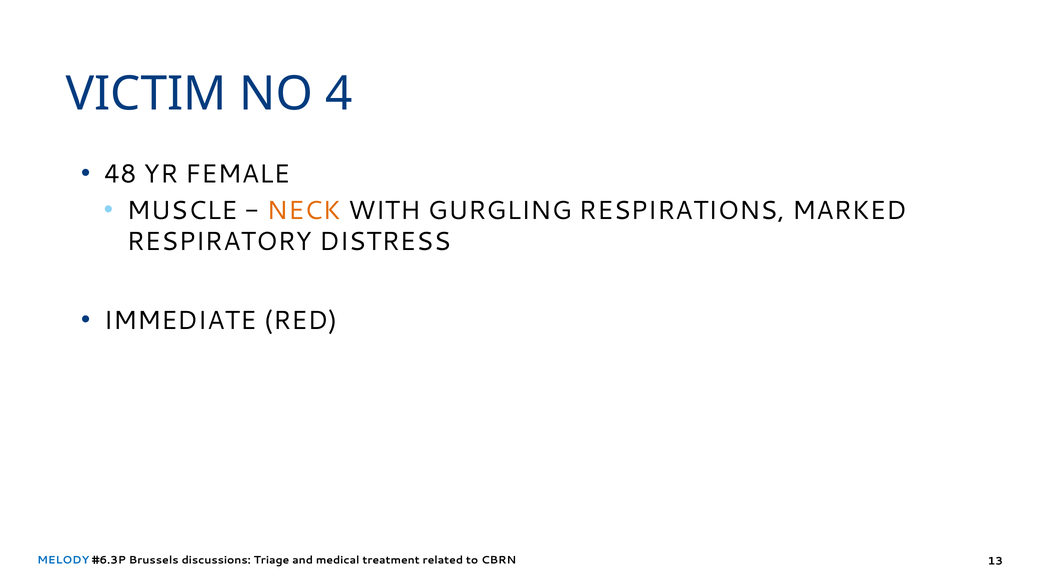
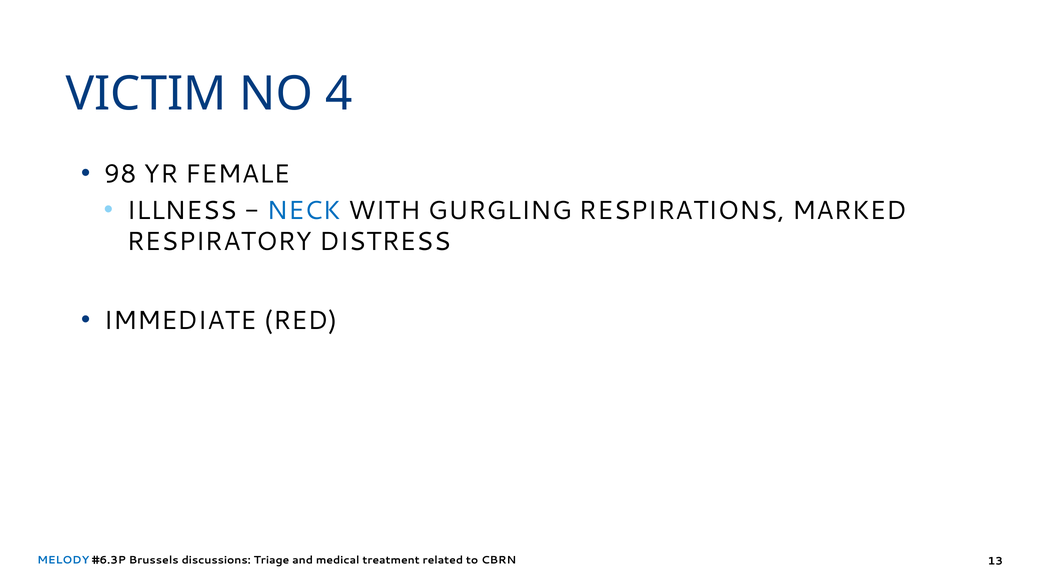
48: 48 -> 98 (120, 174)
MUSCLE: MUSCLE -> ILLNESS (182, 211)
NECK colour: orange -> blue (304, 211)
